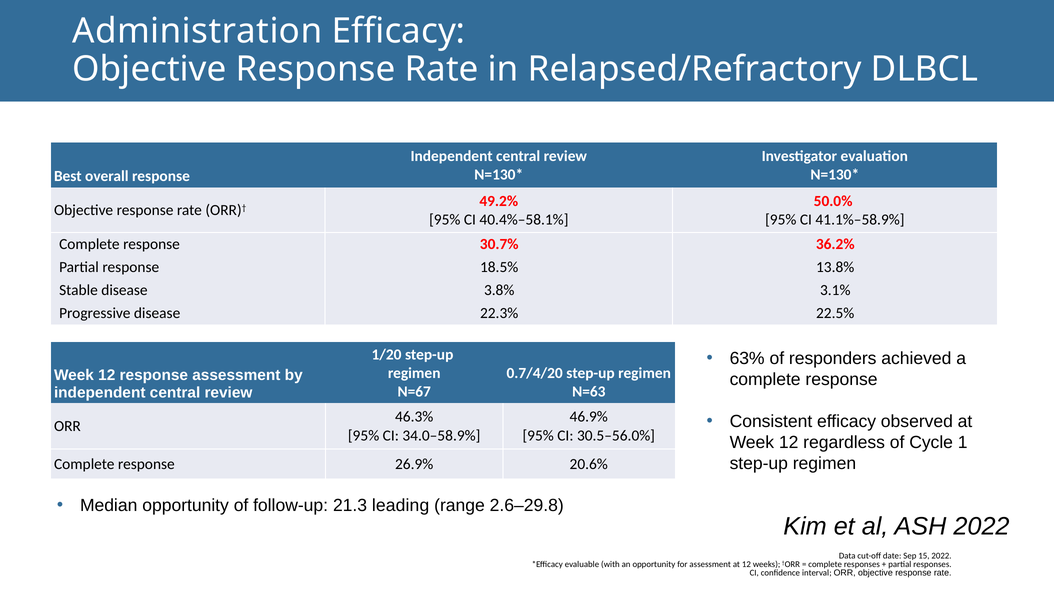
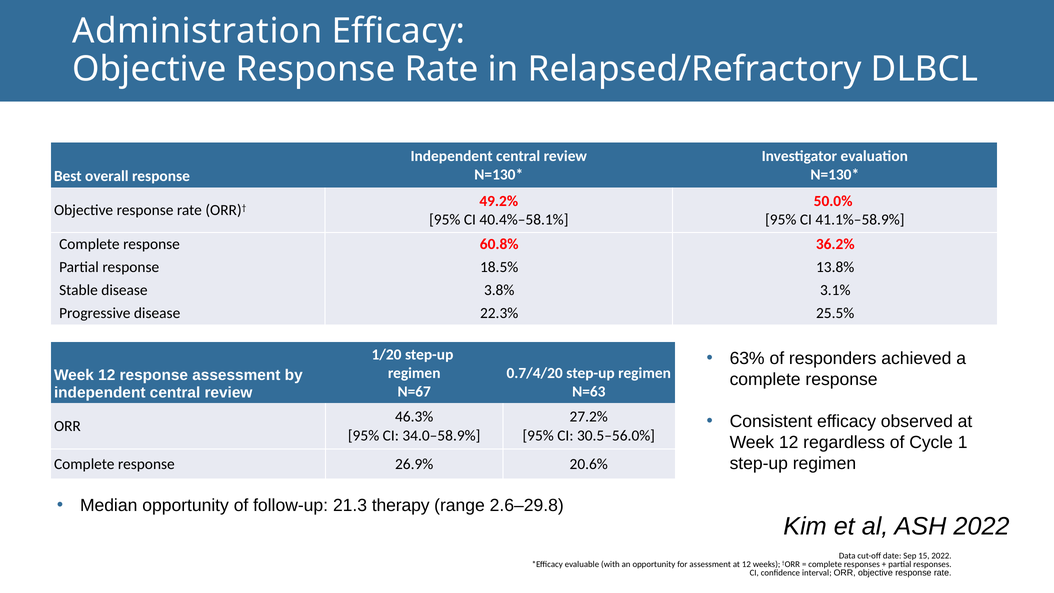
30.7%: 30.7% -> 60.8% (499, 244)
22.5%: 22.5% -> 25.5% (835, 313)
46.9%: 46.9% -> 27.2% (589, 417)
leading: leading -> therapy (401, 506)
